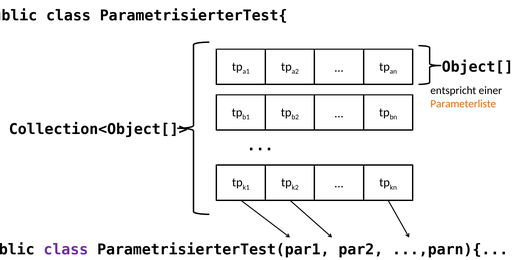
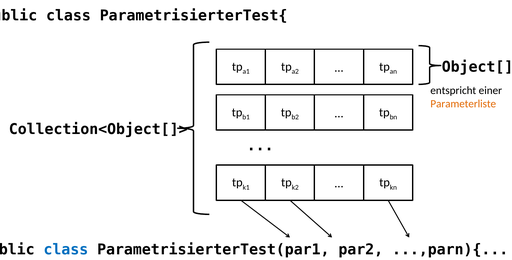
class colour: purple -> blue (66, 249)
